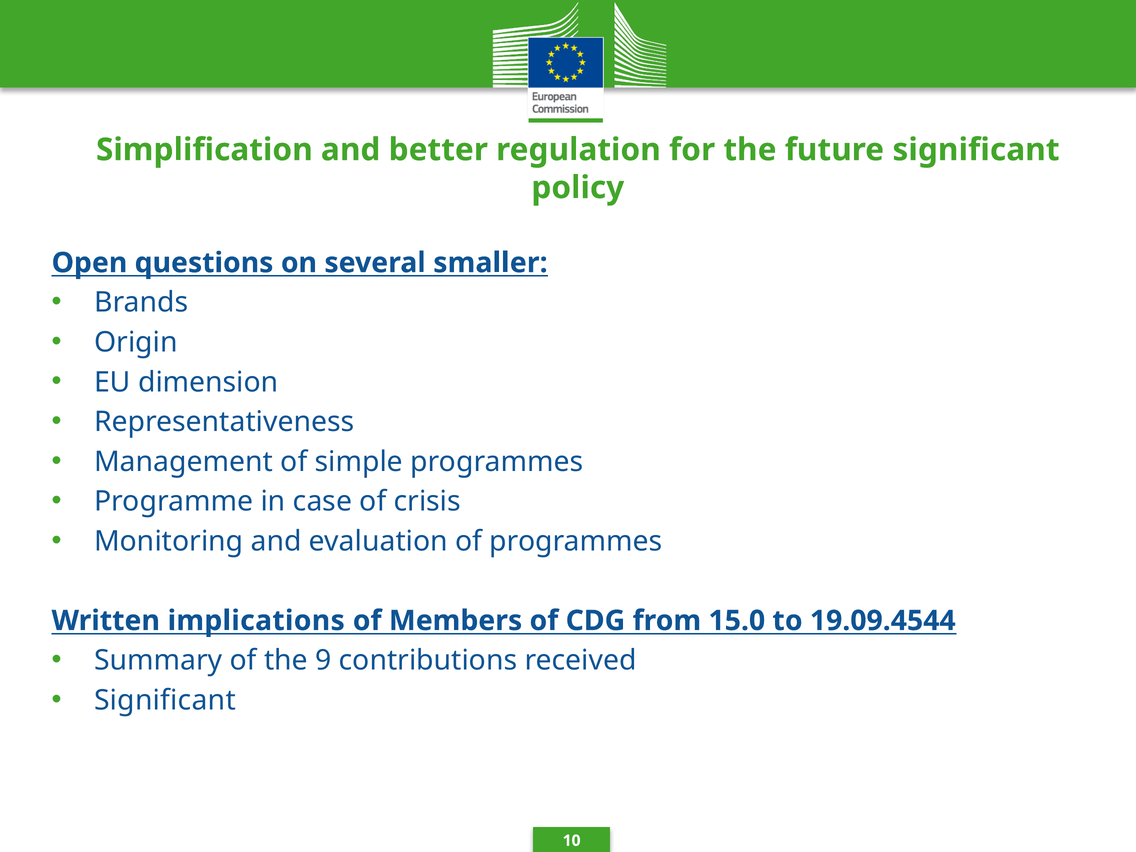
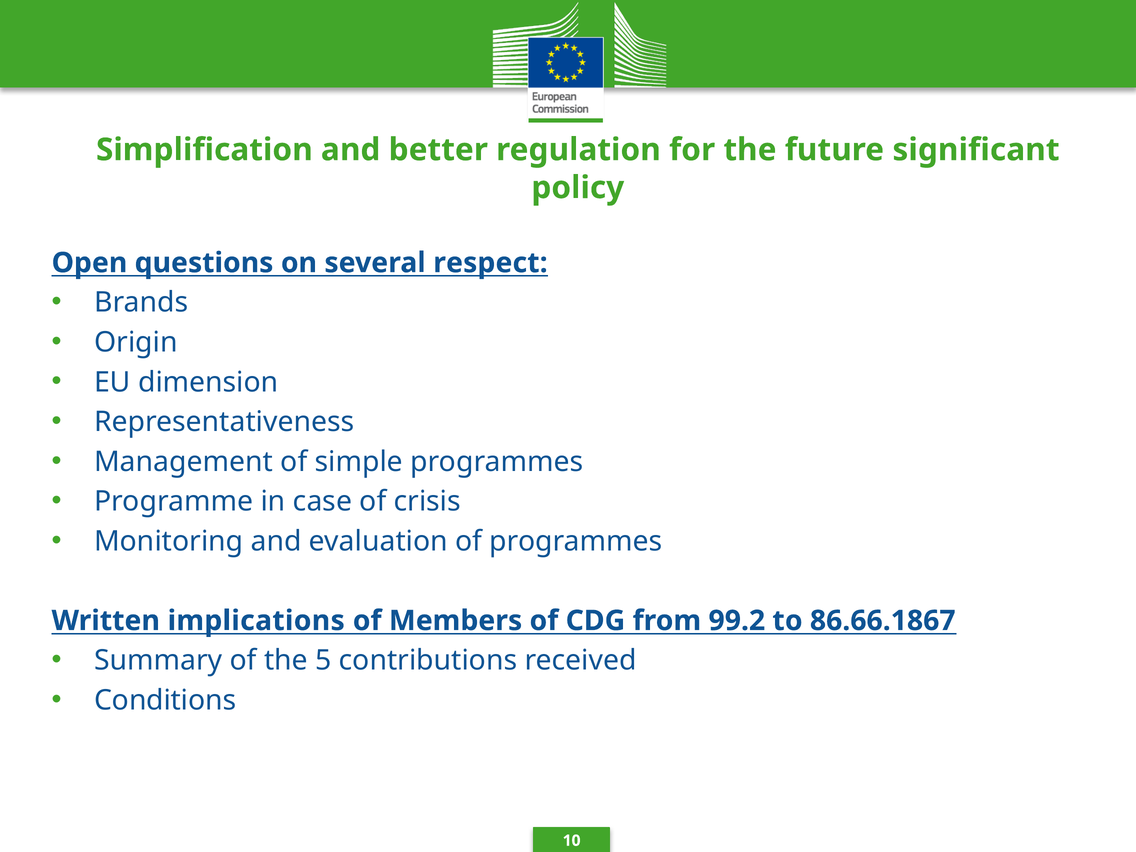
smaller: smaller -> respect (490, 263)
15.0: 15.0 -> 99.2 (737, 621)
19.09.4544: 19.09.4544 -> 86.66.1867 (883, 621)
9: 9 -> 5 (323, 660)
Significant: Significant -> Conditions (165, 700)
